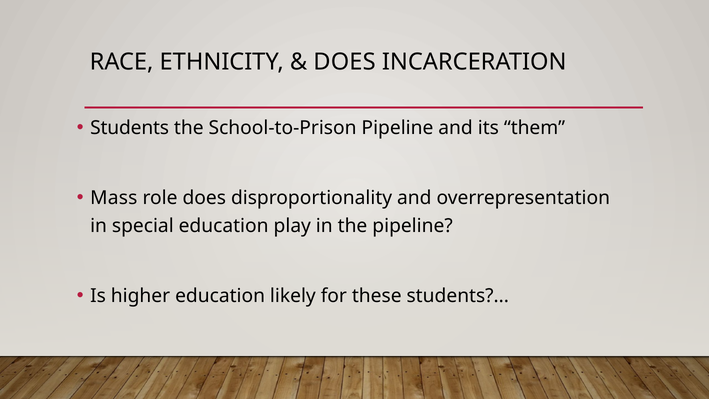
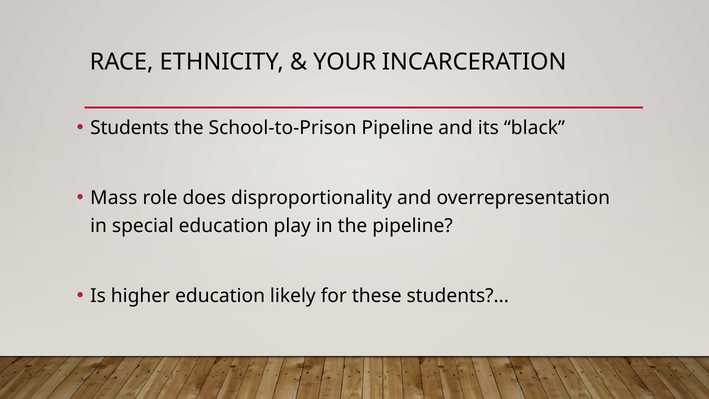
DOES: DOES -> YOUR (345, 62)
them: them -> black (534, 128)
